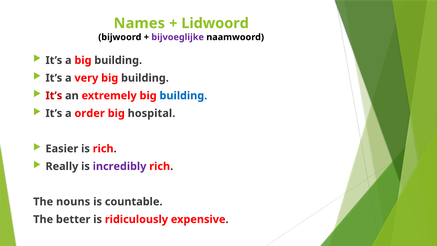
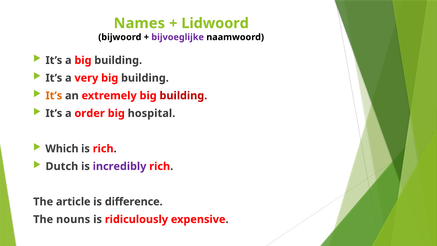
It’s colour: red -> orange (54, 96)
building colour: blue -> red (183, 96)
Easier: Easier -> Which (62, 149)
Really: Really -> Dutch (62, 166)
nouns: nouns -> article (73, 202)
countable: countable -> difference (134, 202)
better: better -> nouns (73, 219)
